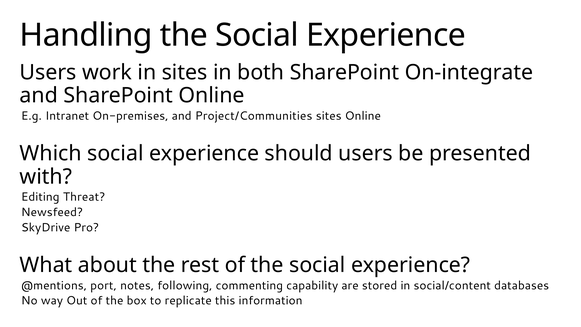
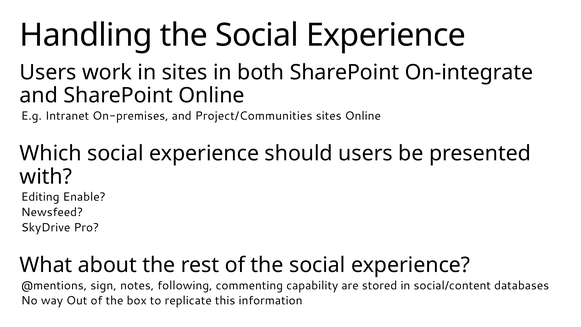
Threat: Threat -> Enable (84, 197)
port: port -> sign (104, 285)
